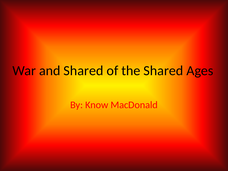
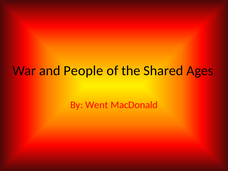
and Shared: Shared -> People (83, 71)
Know: Know -> Went (97, 105)
